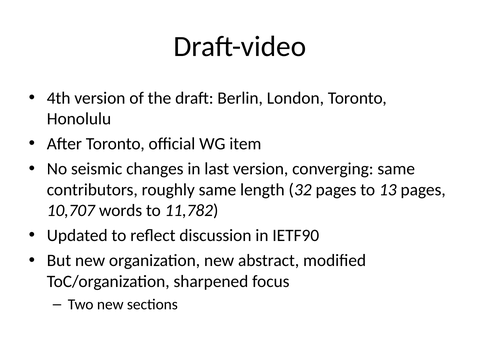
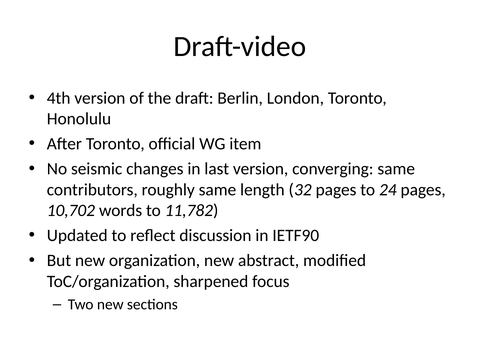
13: 13 -> 24 (388, 190)
10,707: 10,707 -> 10,702 (71, 210)
